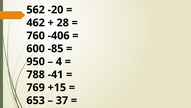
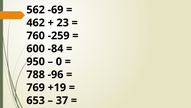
-20: -20 -> -69 (55, 10)
28: 28 -> 23 (63, 23)
-406: -406 -> -259 (59, 36)
-85: -85 -> -84 (55, 48)
4: 4 -> 0 (59, 61)
-41: -41 -> -96 (55, 74)
+15: +15 -> +19 (57, 87)
